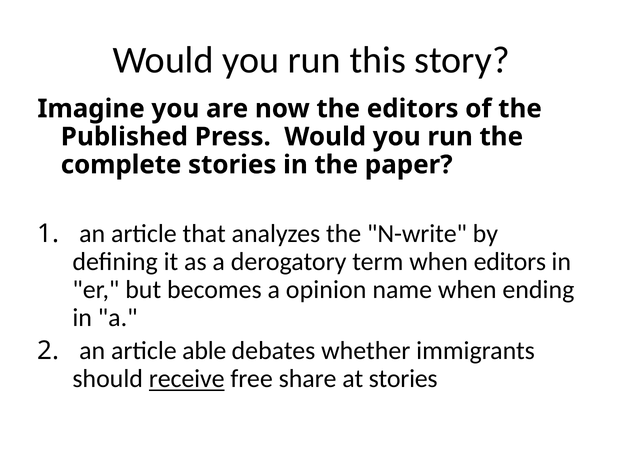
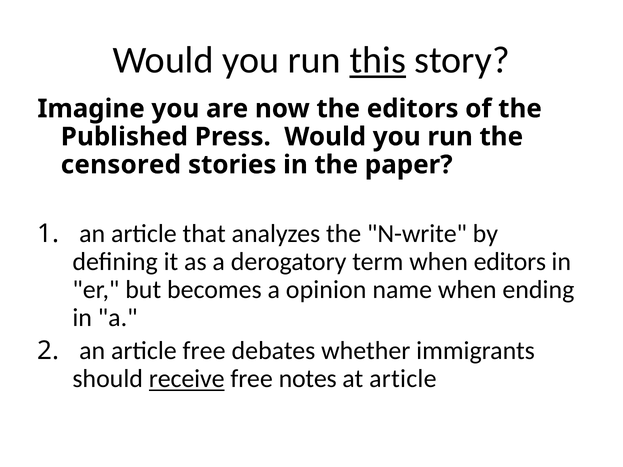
this underline: none -> present (378, 60)
complete: complete -> censored (121, 165)
article able: able -> free (204, 351)
share: share -> notes (308, 379)
at stories: stories -> article (403, 379)
